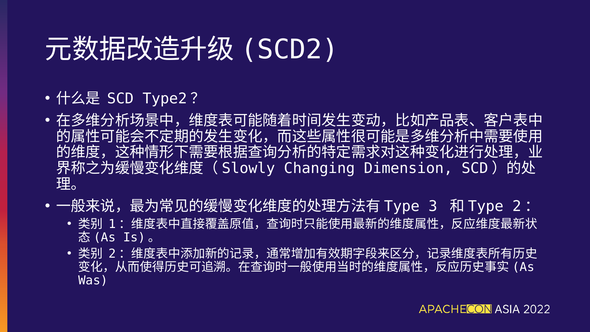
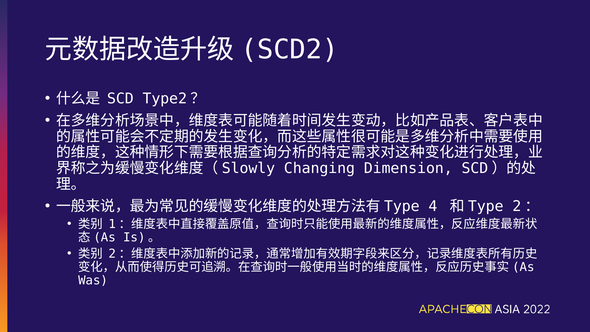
3: 3 -> 4 (433, 206)
